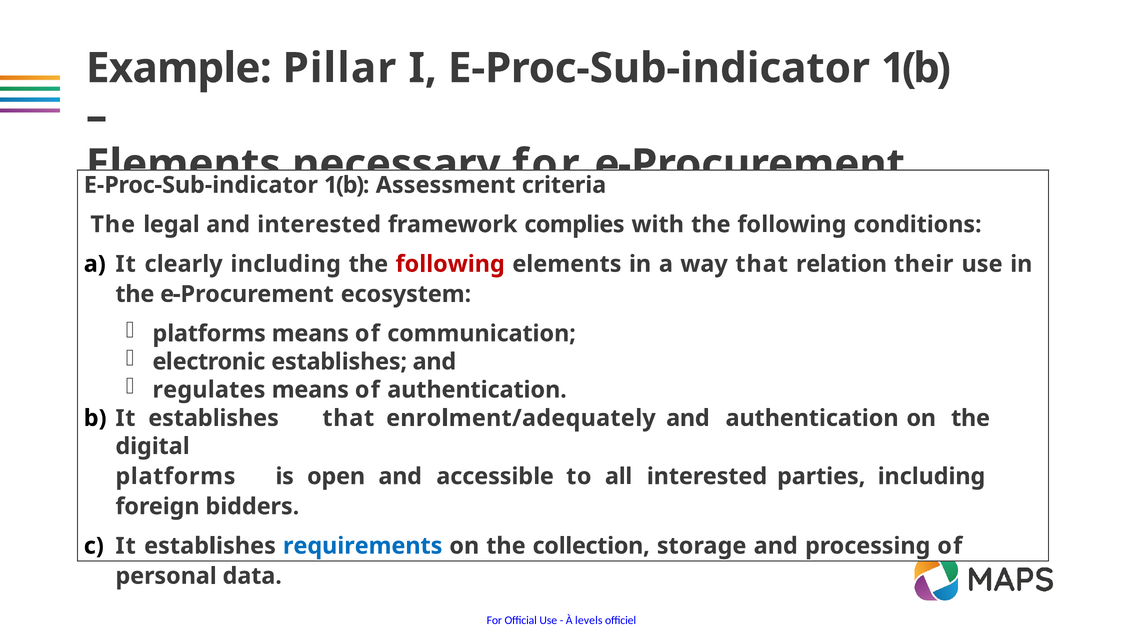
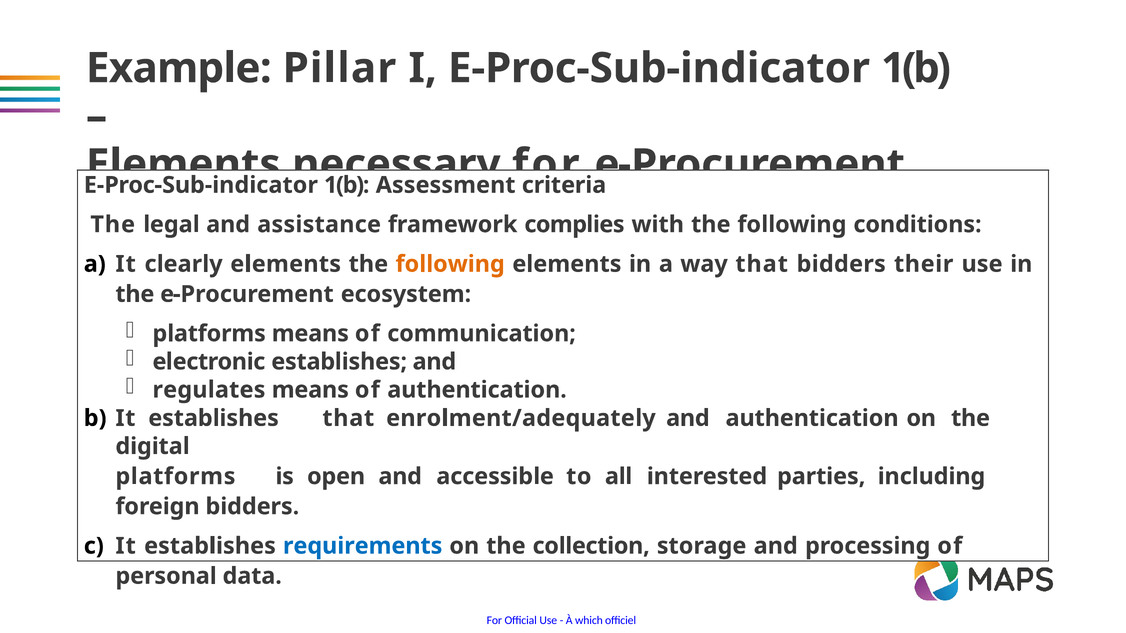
and interested: interested -> assistance (319, 225)
clearly including: including -> elements (286, 264)
following colour: red -> orange (450, 264)
that relation: relation -> bidders (841, 264)
levels: levels -> which (589, 621)
